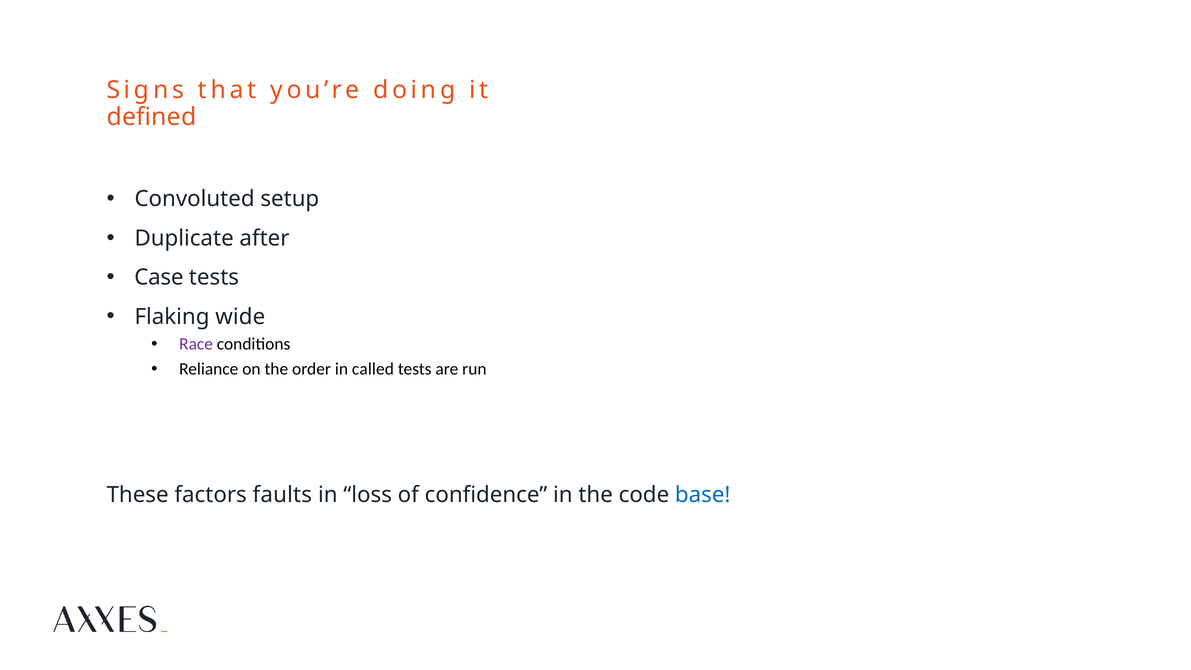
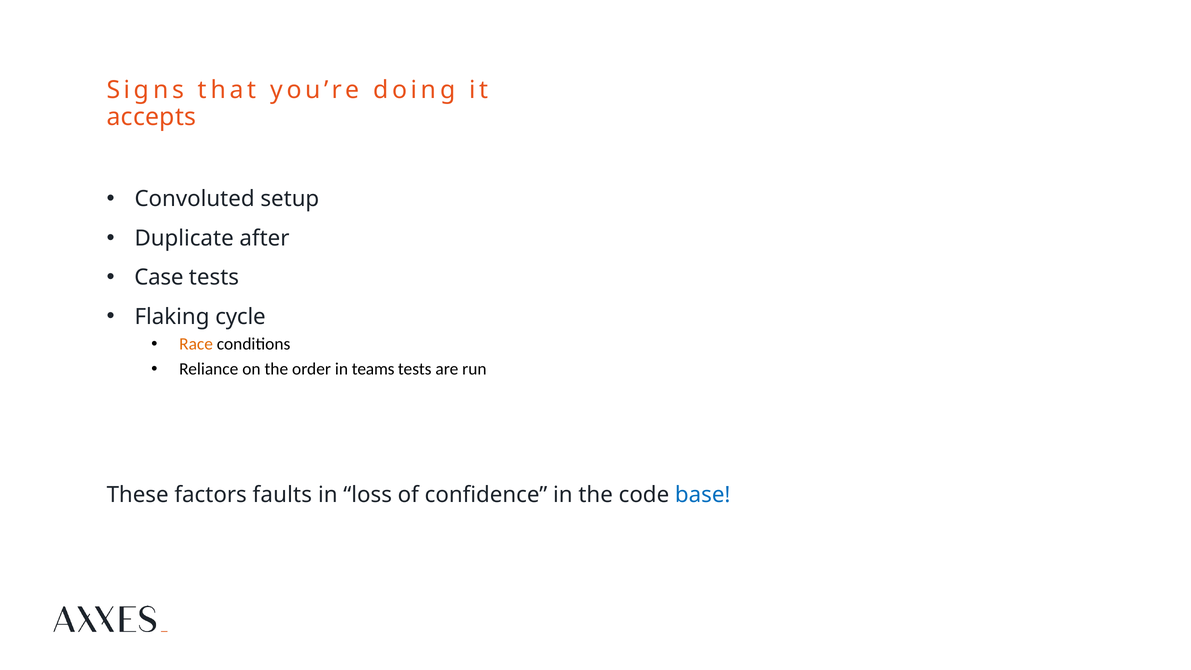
defined: defined -> accepts (151, 117)
wide: wide -> cycle (240, 317)
Race colour: purple -> orange (196, 344)
called: called -> teams (373, 369)
